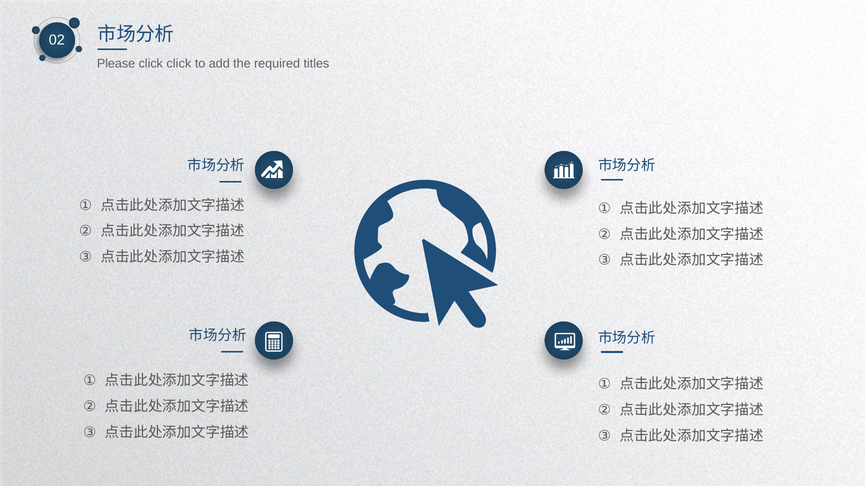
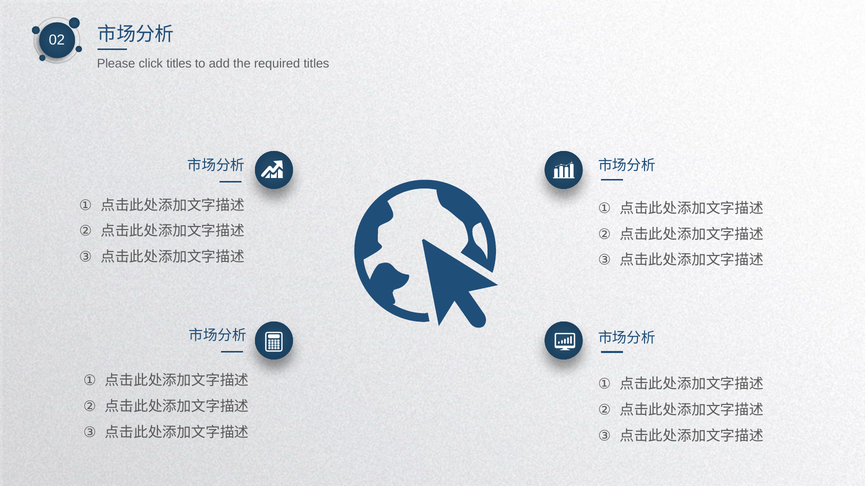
click click: click -> titles (179, 64)
